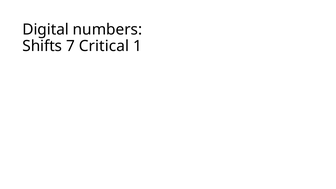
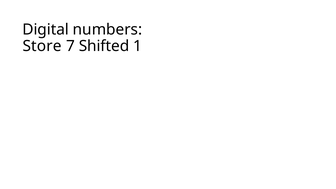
Shifts: Shifts -> Store (42, 46)
Critical: Critical -> Shifted (104, 46)
